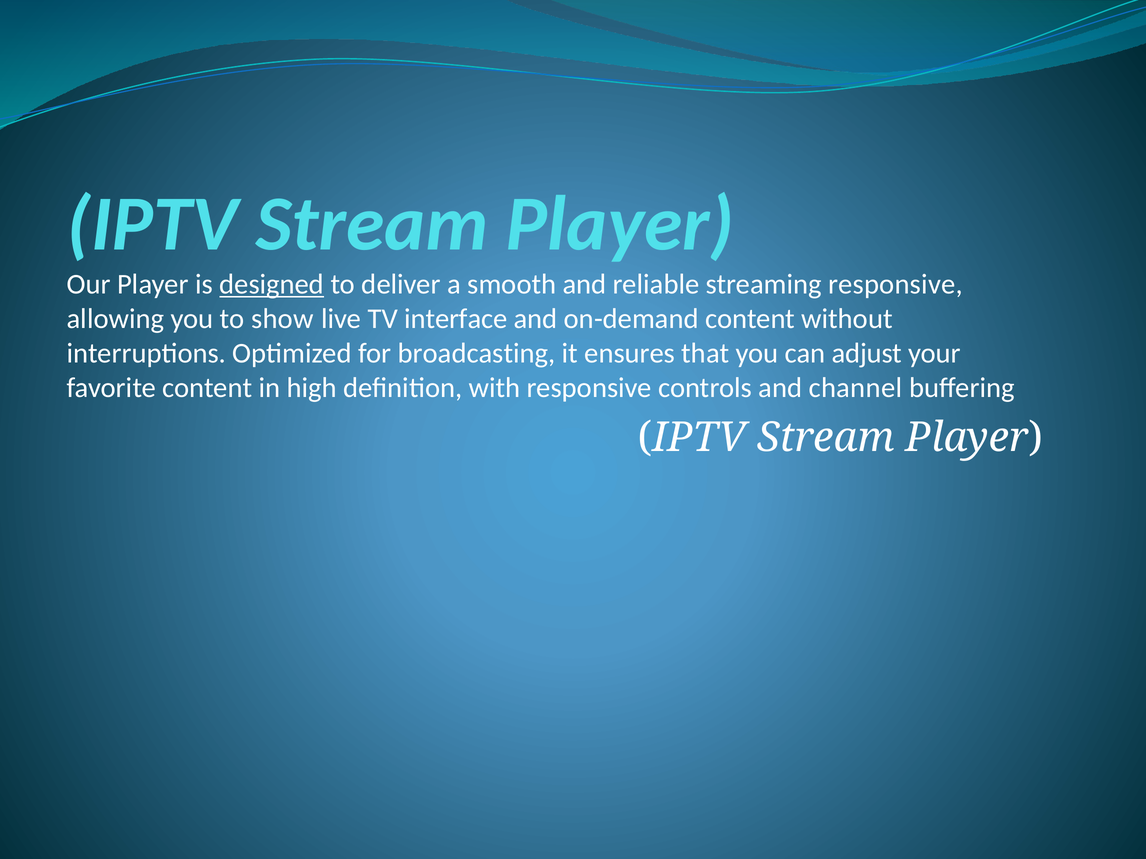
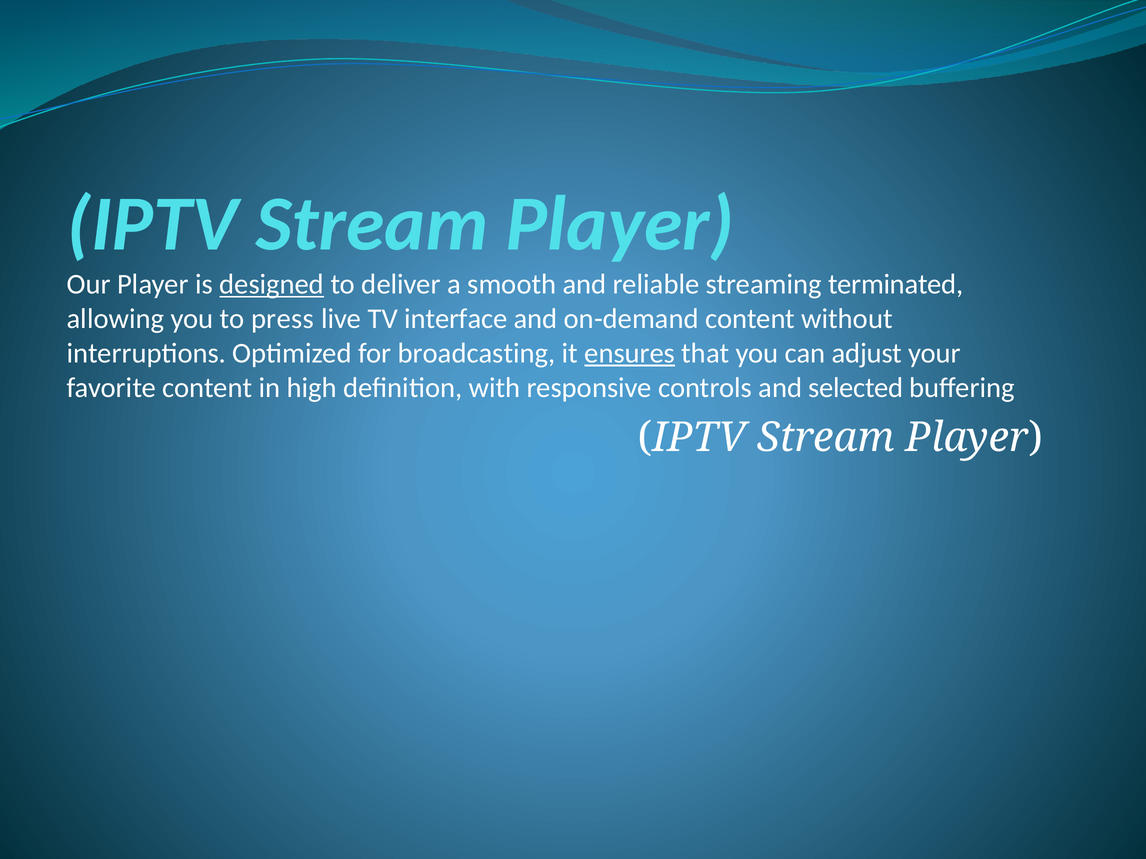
streaming responsive: responsive -> terminated (896, 285)
show: show -> press (282, 319)
ensures underline: none -> present (630, 353)
channel: channel -> selected (856, 388)
